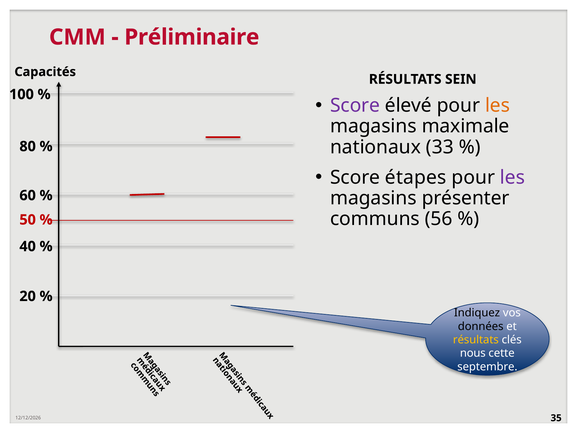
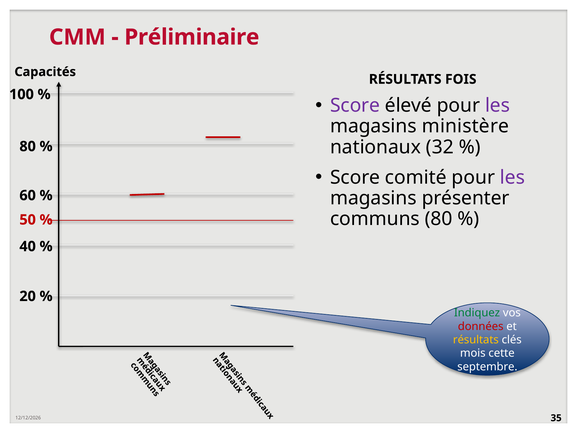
SEIN: SEIN -> FOIS (461, 79)
les colour: orange -> purple (498, 105)
maximale: maximale -> ministère (465, 126)
33: 33 -> 32 (440, 147)
étapes: étapes -> comité (416, 177)
communs 56: 56 -> 80 (439, 219)
Indiquez colour: black -> green (477, 313)
données colour: black -> red (481, 326)
nous: nous -> mois (473, 353)
